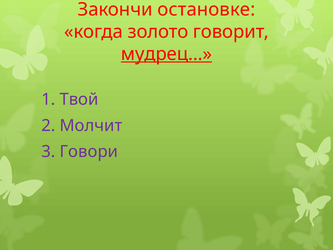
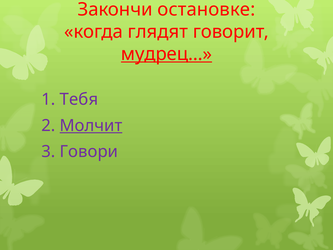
золото: золото -> глядят (158, 32)
Твой: Твой -> Тебя (79, 99)
Молчит underline: none -> present (91, 125)
